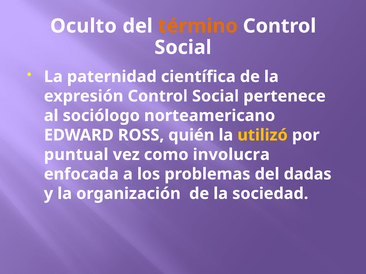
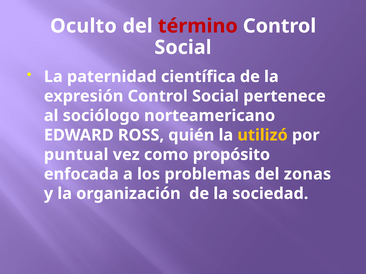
término colour: orange -> red (198, 26)
involucra: involucra -> propósito (231, 155)
dadas: dadas -> zonas (307, 174)
